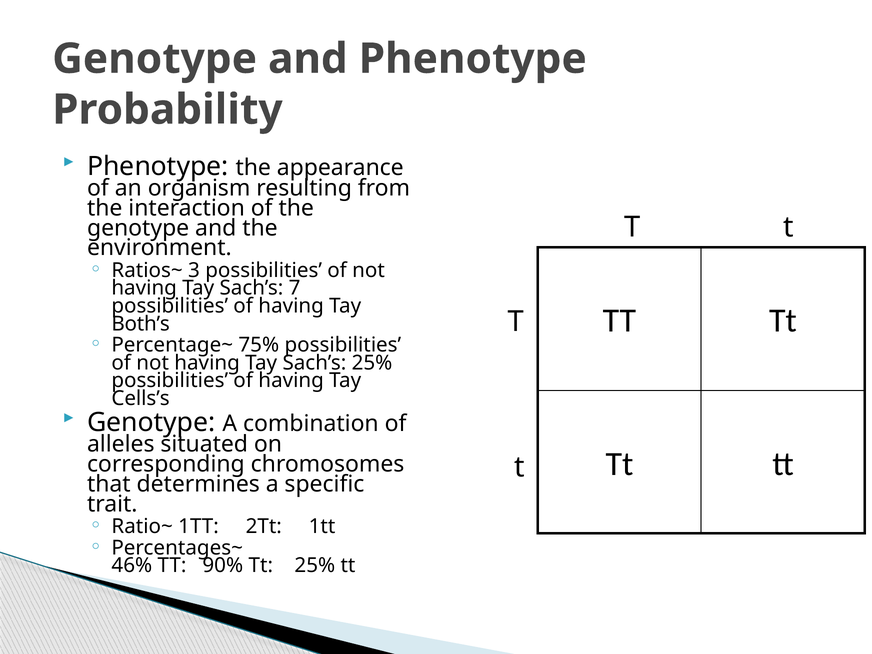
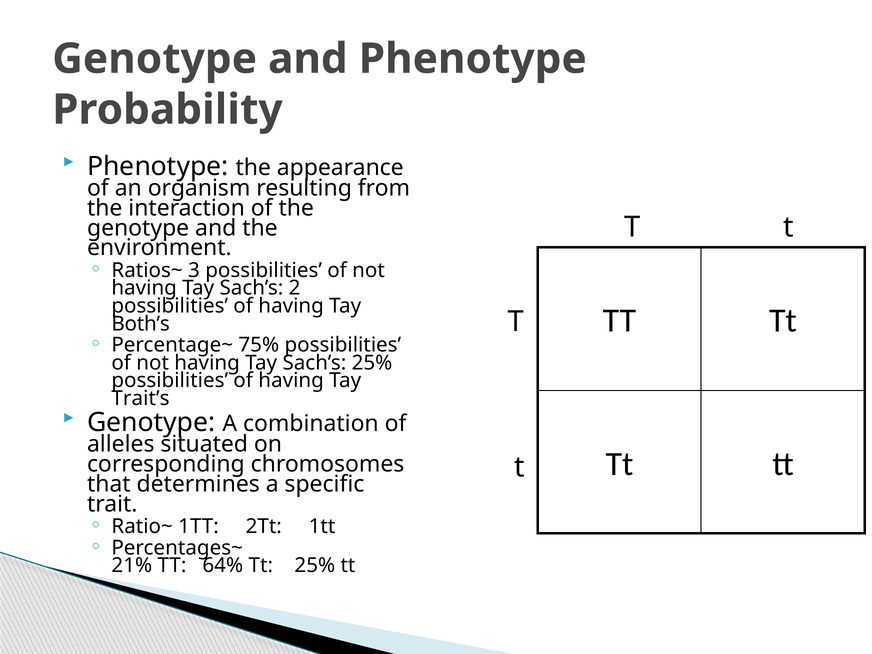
7: 7 -> 2 (295, 288)
Cells’s: Cells’s -> Trait’s (140, 398)
46%: 46% -> 21% (132, 566)
90%: 90% -> 64% (223, 566)
